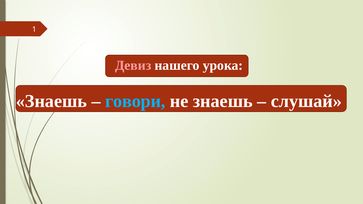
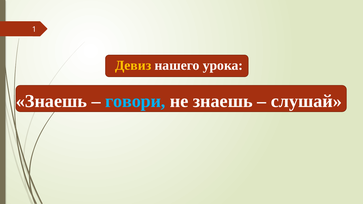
Девиз colour: pink -> yellow (133, 66)
